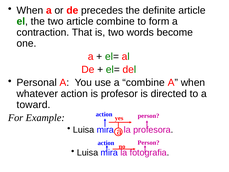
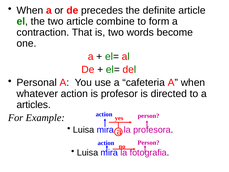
a combine: combine -> cafeteria (144, 83)
toward: toward -> articles (34, 105)
